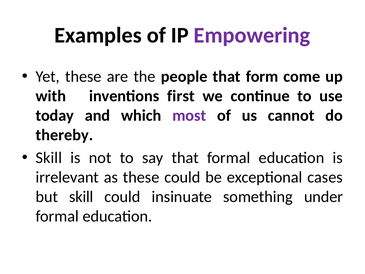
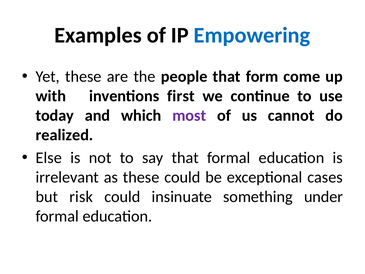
Empowering colour: purple -> blue (252, 35)
thereby: thereby -> realized (64, 135)
Skill: Skill -> Else (49, 158)
but skill: skill -> risk (81, 197)
